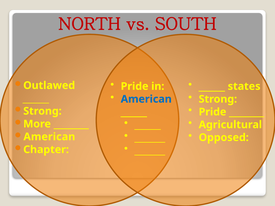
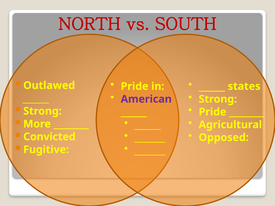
American colour: blue -> purple (146, 99)
American: American -> Convicted (49, 137)
Chapter: Chapter -> Fugitive (46, 150)
